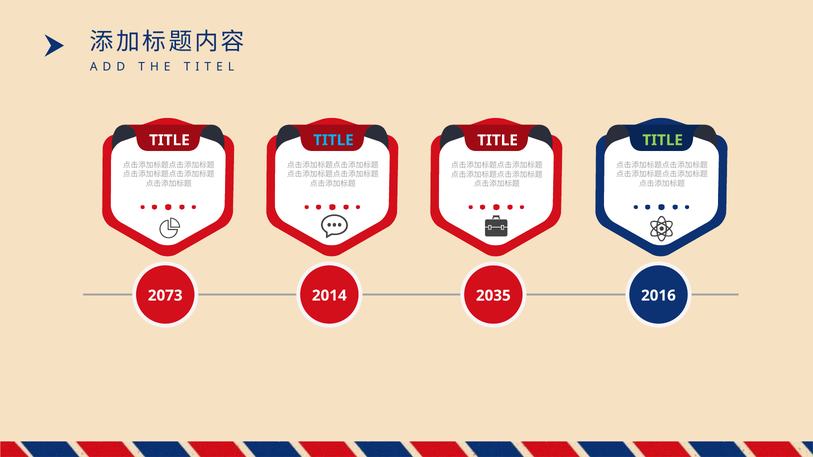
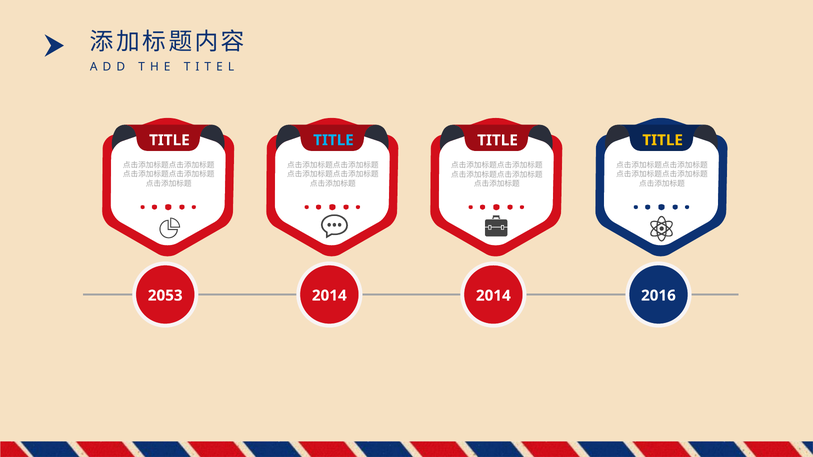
TITLE colour: light green -> yellow (663, 140)
2073: 2073 -> 2053 (165, 296)
2035: 2035 -> 2014 (493, 296)
